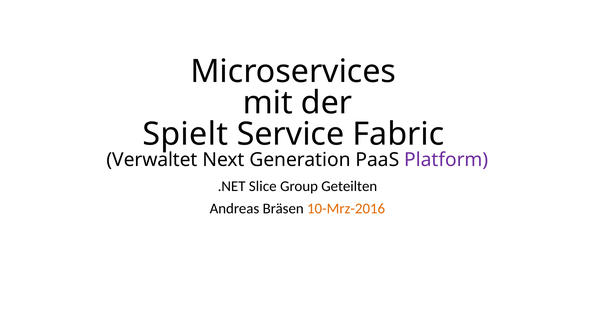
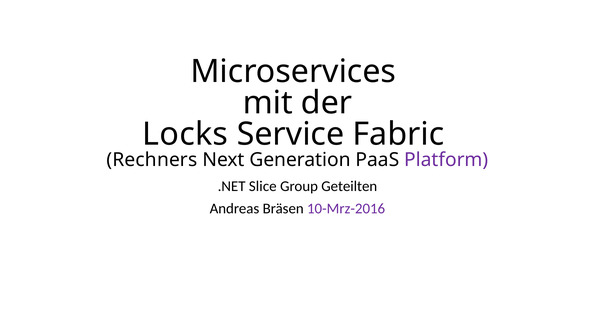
Spielt: Spielt -> Locks (185, 134)
Verwaltet: Verwaltet -> Rechners (152, 160)
10-Mrz-2016 colour: orange -> purple (346, 208)
